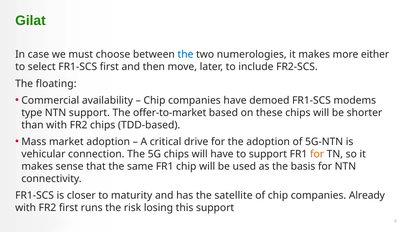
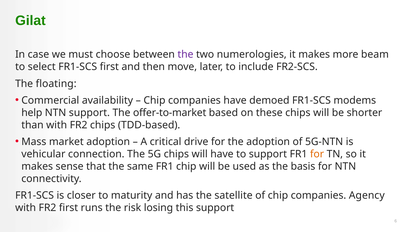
the colour: blue -> purple (185, 54)
either: either -> beam (375, 54)
type: type -> help (32, 113)
Already: Already -> Agency (367, 195)
